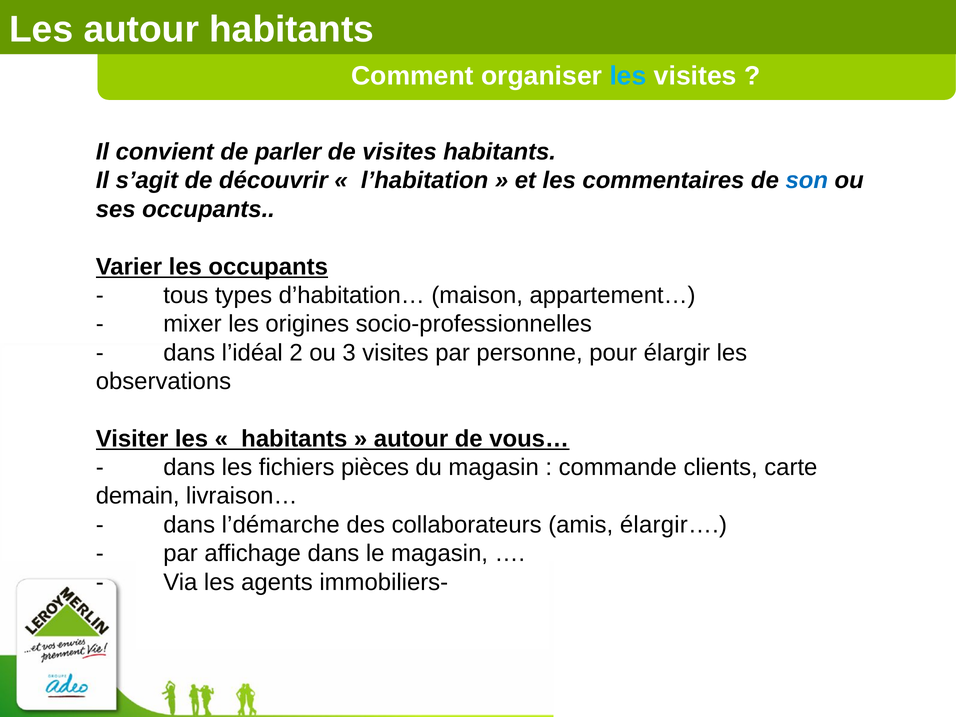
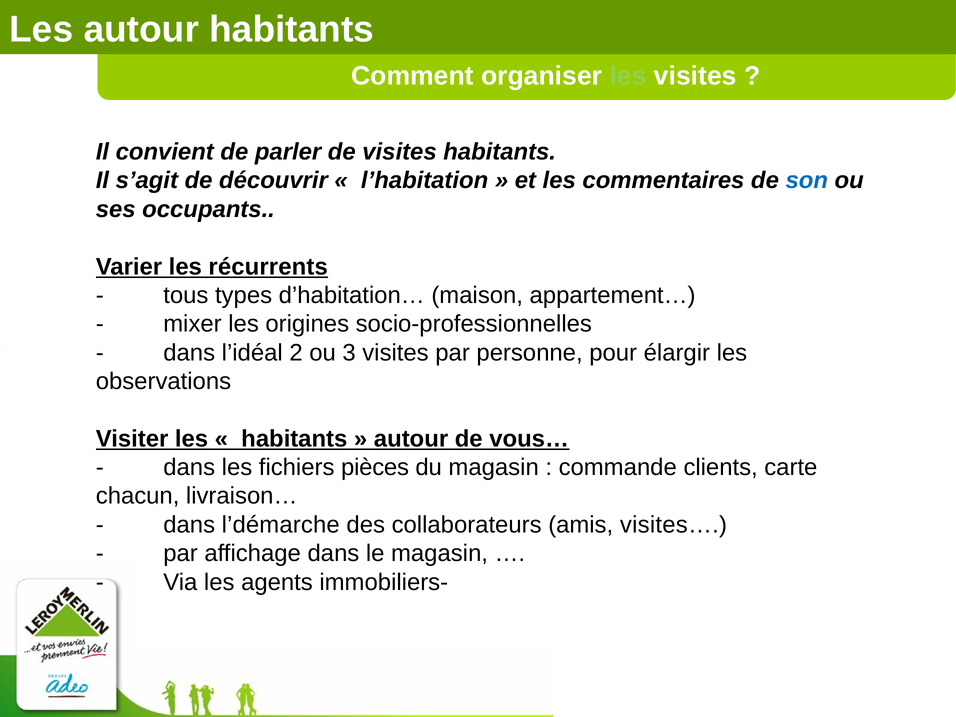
les colour: light blue -> light green (628, 76)
les occupants: occupants -> récurrents (268, 267)
demain: demain -> chacun (138, 496)
élargir…: élargir… -> visites… (673, 525)
